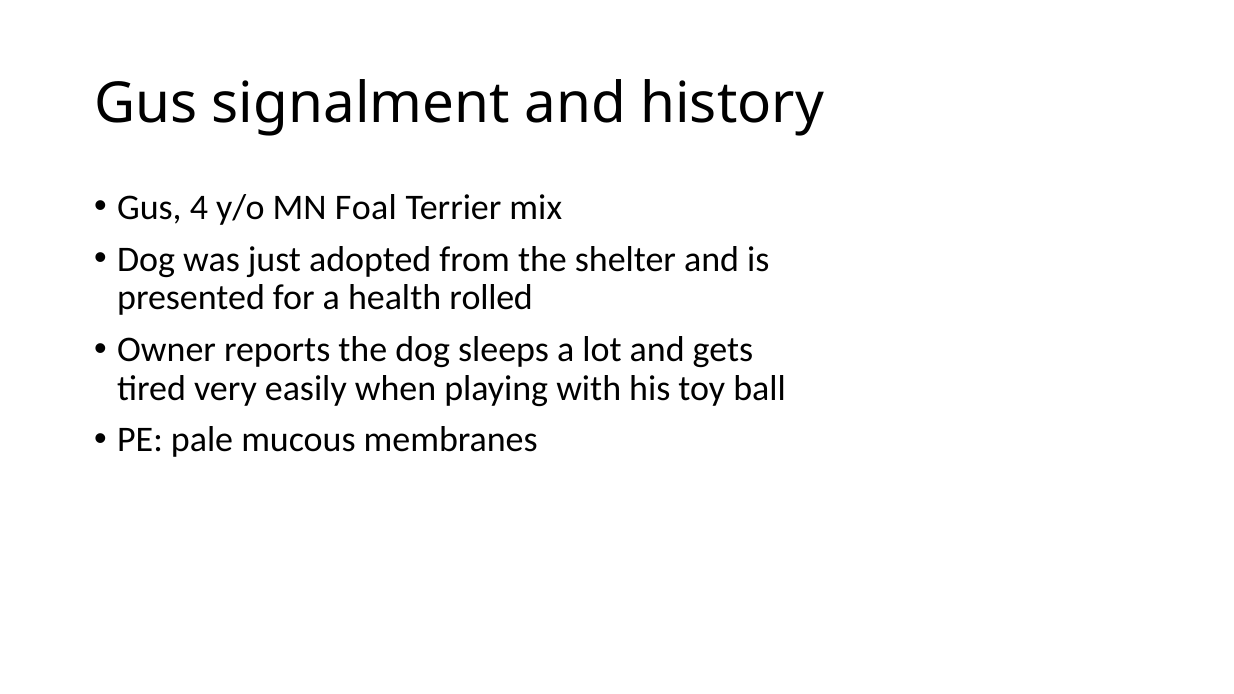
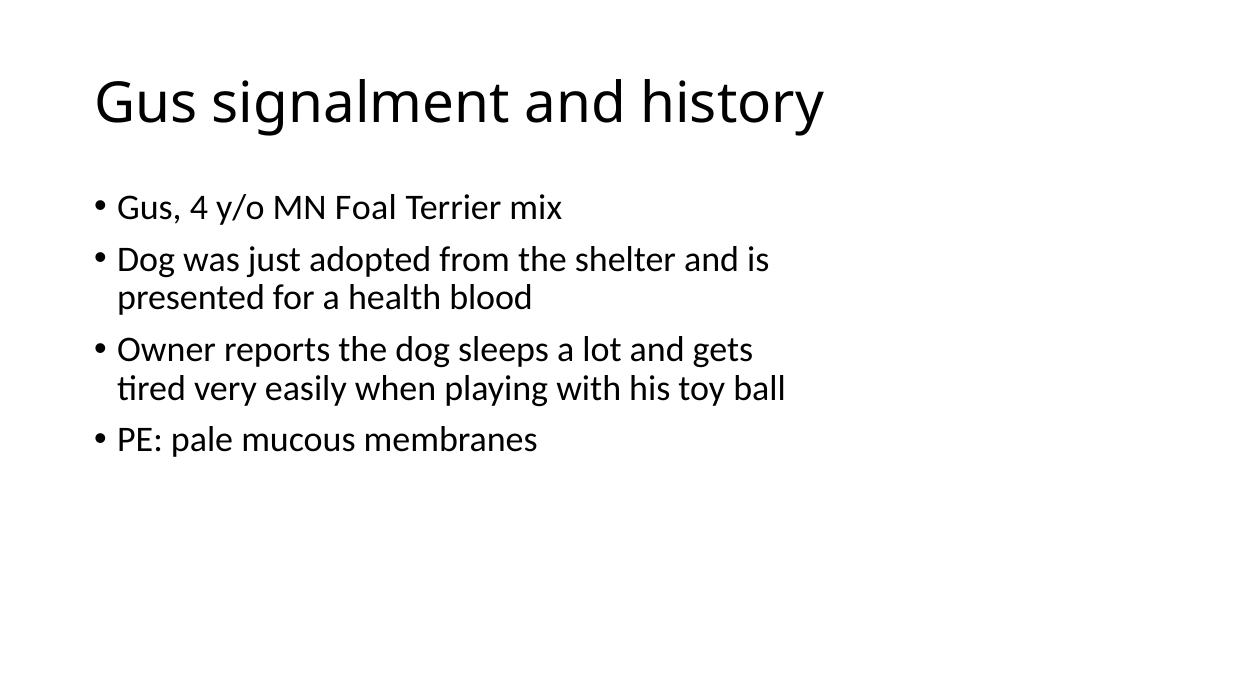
rolled: rolled -> blood (491, 298)
